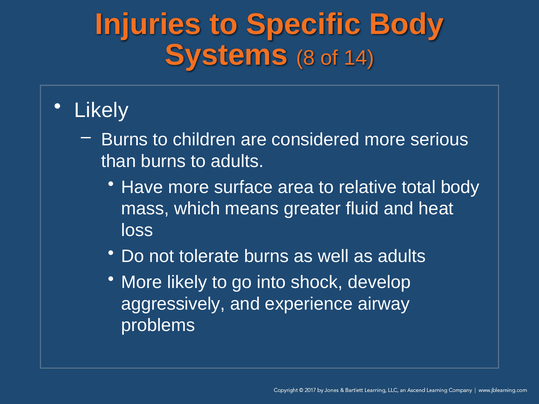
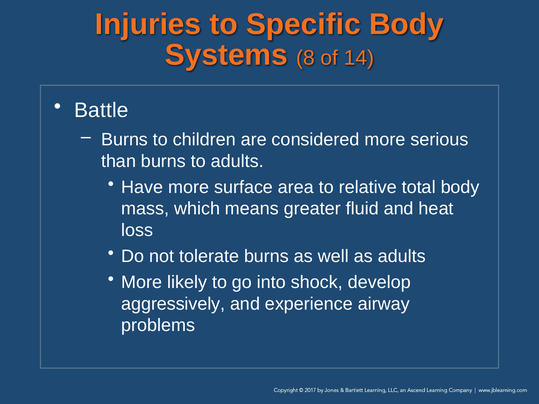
Likely: Likely -> Battle (101, 110)
